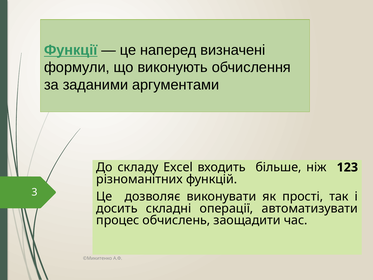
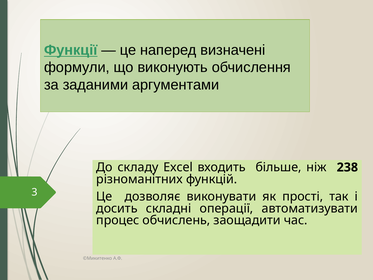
123: 123 -> 238 (347, 167)
